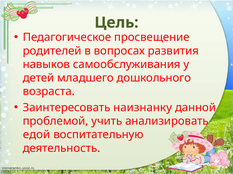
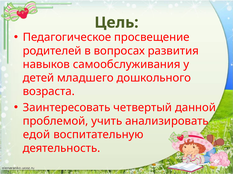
наизнанку: наизнанку -> четвертый (143, 108)
